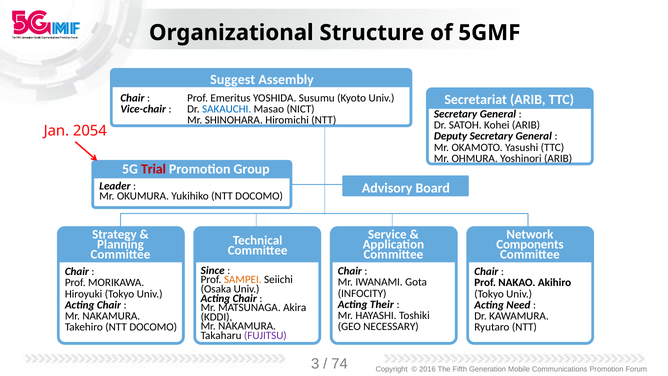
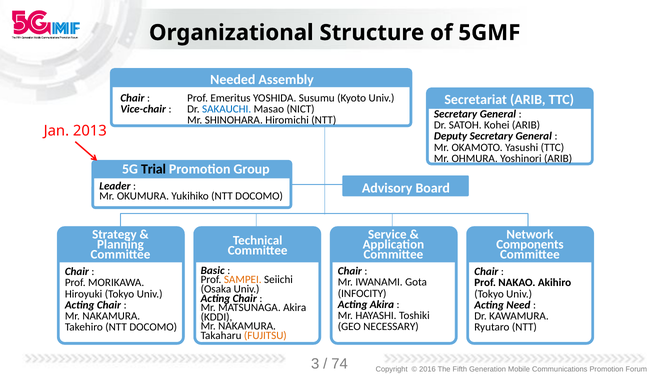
Suggest: Suggest -> Needed (233, 80)
2054: 2054 -> 2013 (90, 131)
Trial colour: red -> black (154, 169)
Since: Since -> Basic (213, 270)
Acting Their: Their -> Akira (382, 304)
FUJITSU colour: purple -> orange (265, 335)
